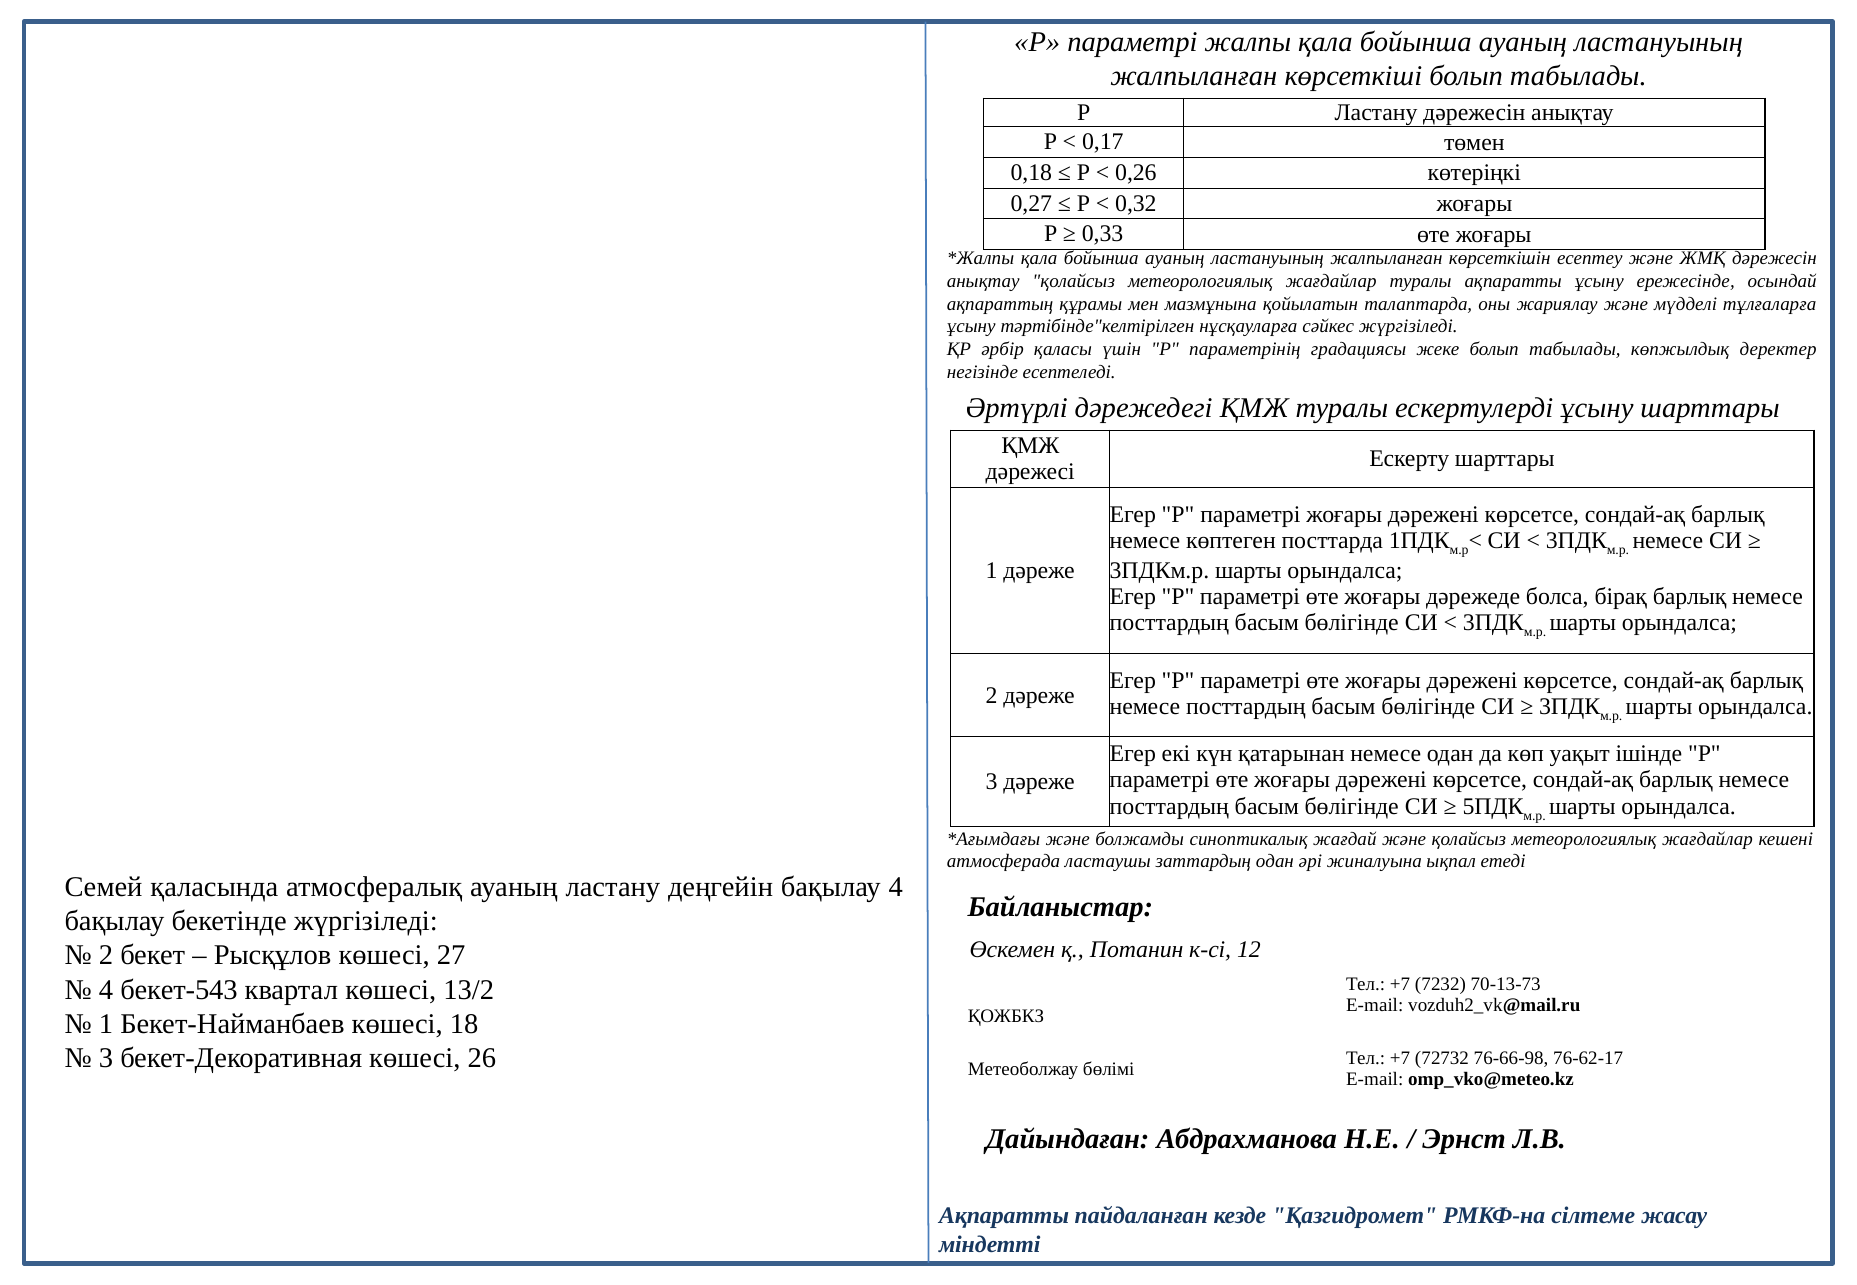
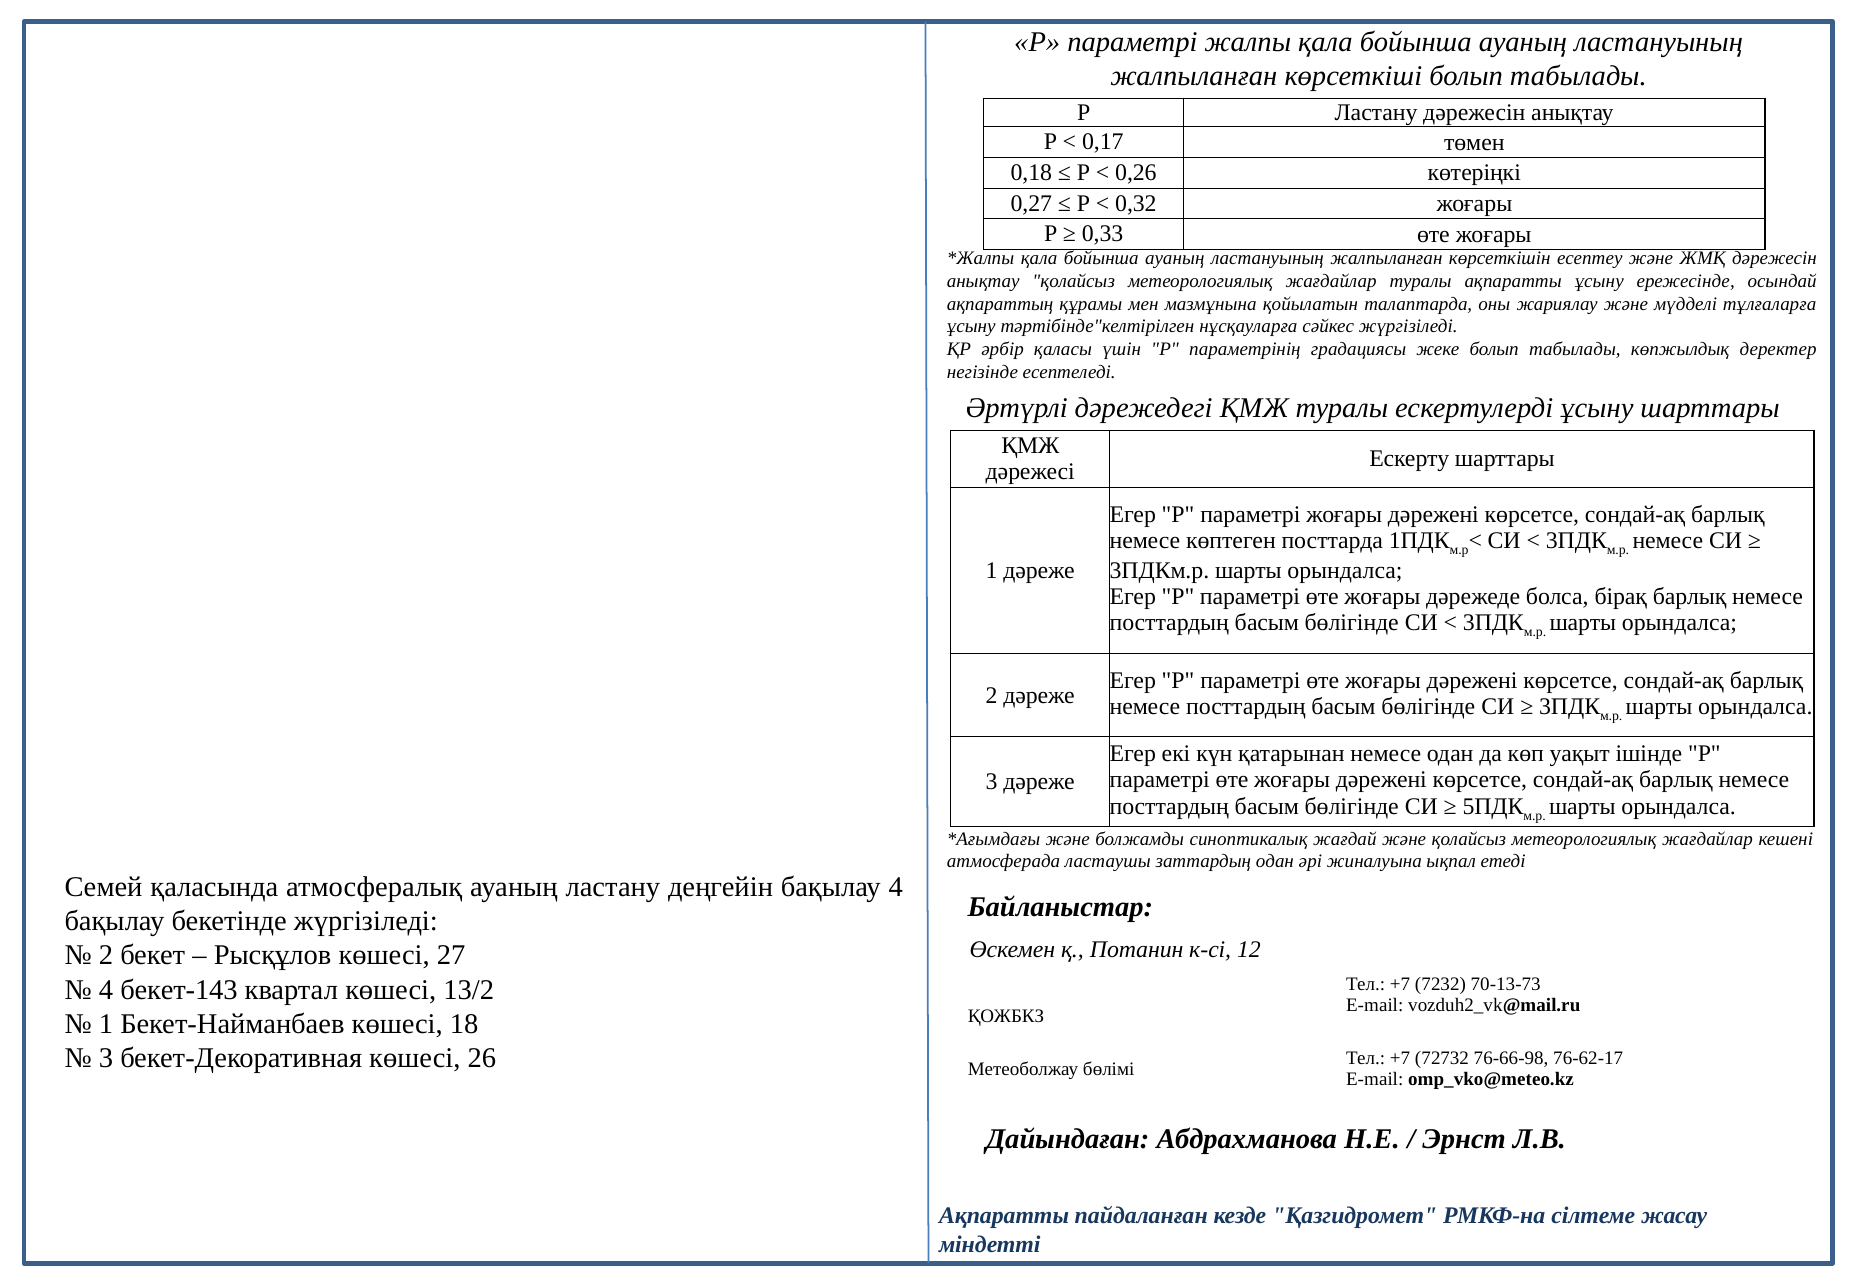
бекет-543: бекет-543 -> бекет-143 (179, 990)
